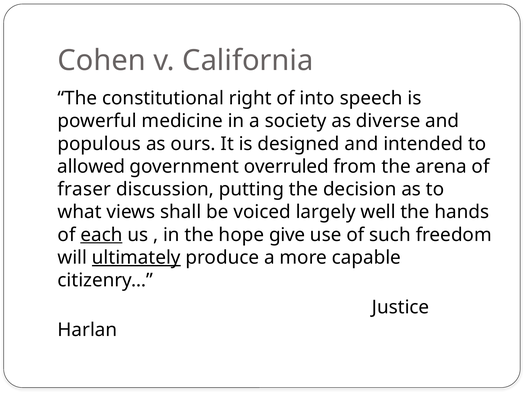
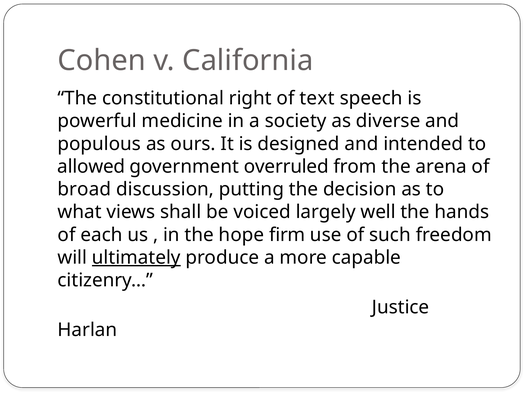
into: into -> text (317, 98)
fraser: fraser -> broad (84, 189)
each underline: present -> none (101, 235)
give: give -> firm (287, 235)
